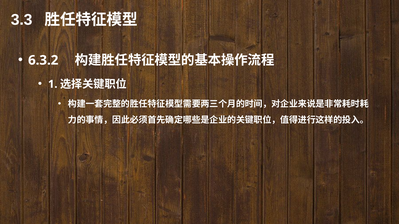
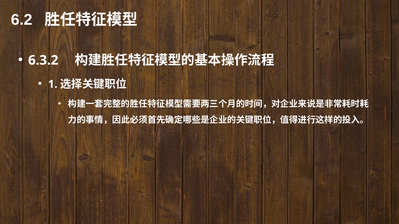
3.3: 3.3 -> 6.2 (22, 20)
